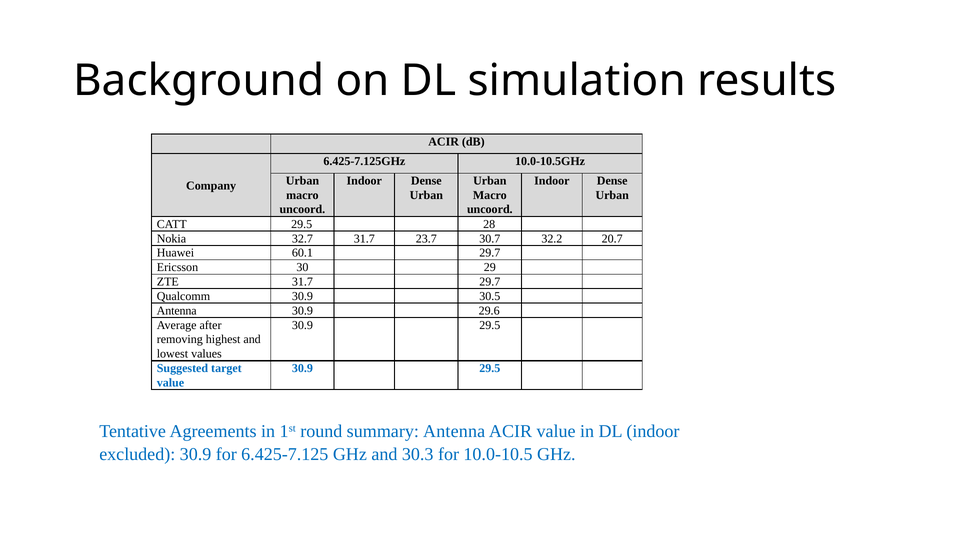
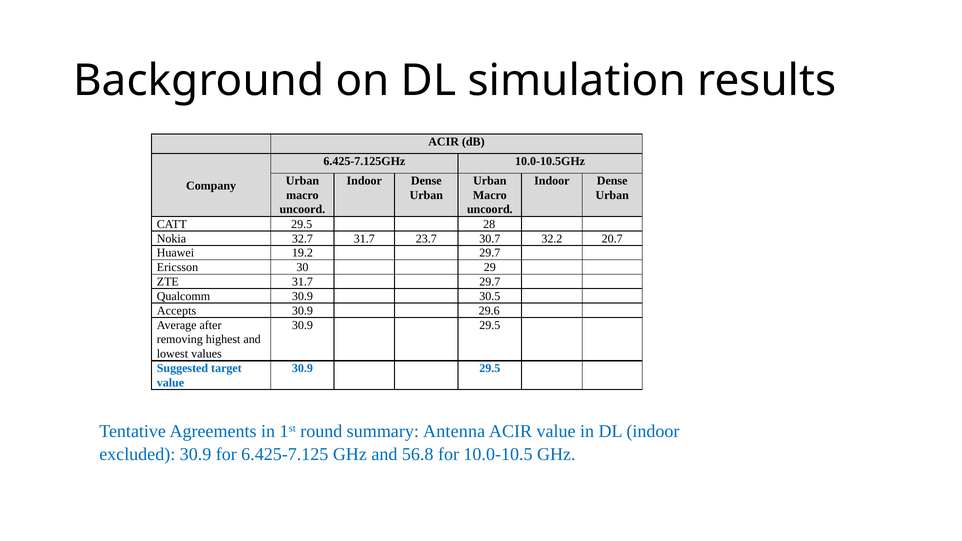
60.1: 60.1 -> 19.2 (302, 253)
Antenna: Antenna -> Accepts (177, 311)
30.3: 30.3 -> 56.8 (418, 454)
